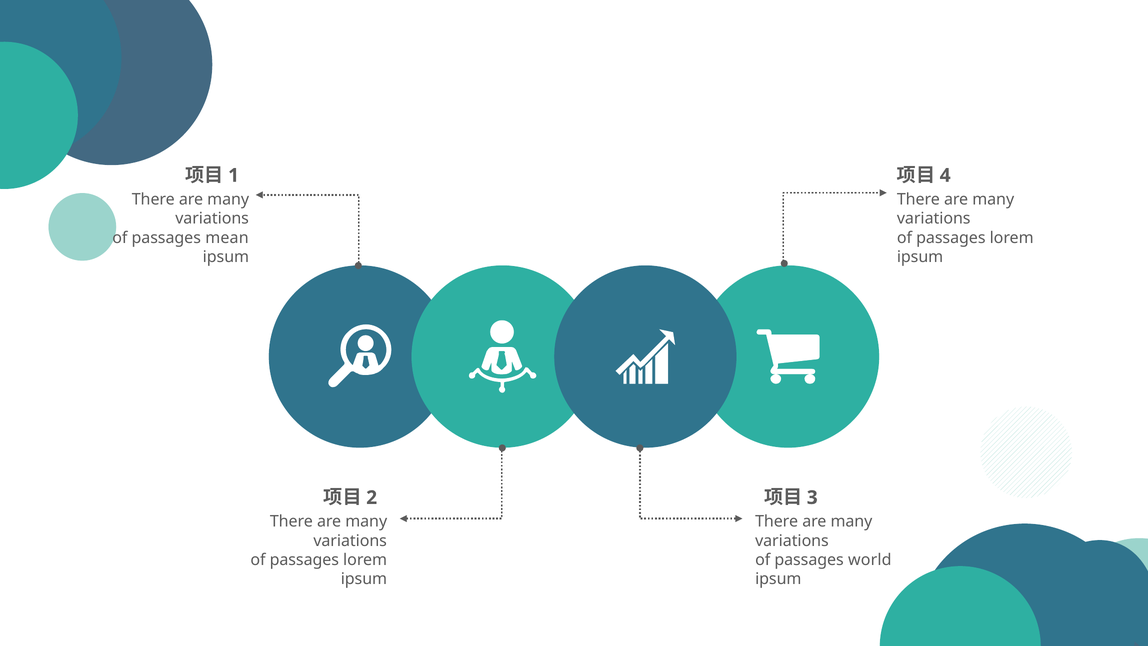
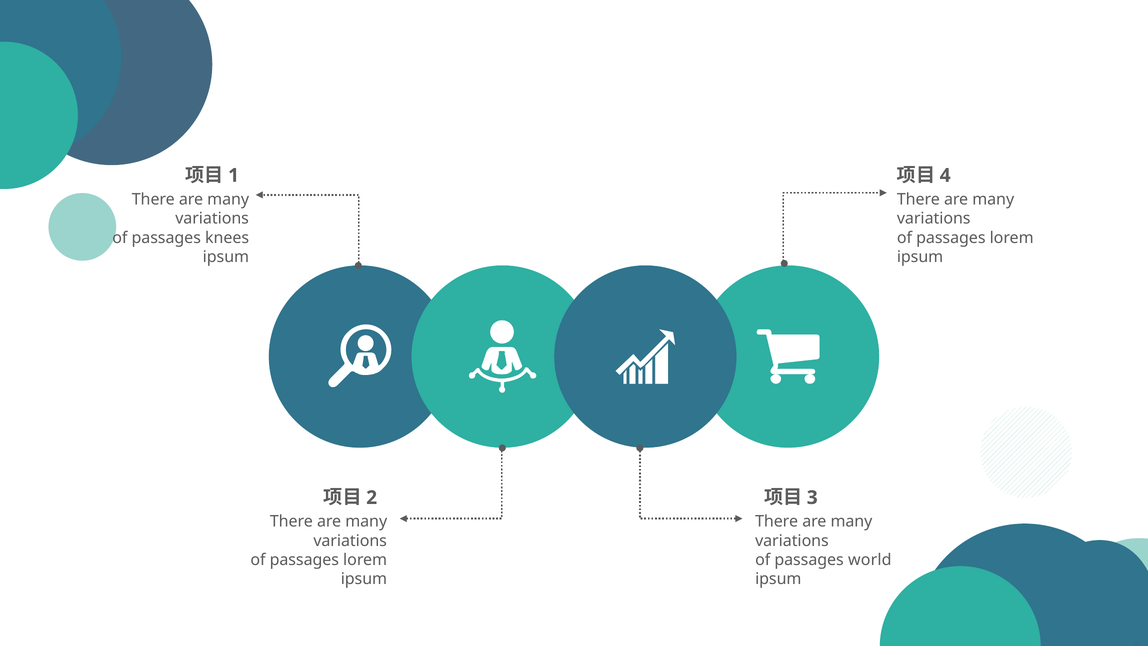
mean: mean -> knees (227, 238)
